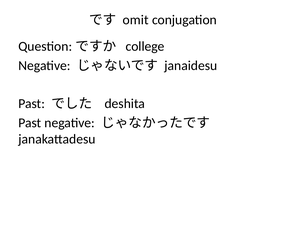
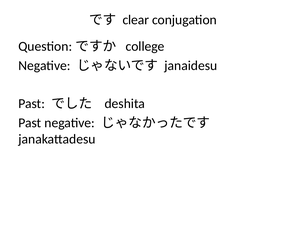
omit: omit -> clear (136, 20)
